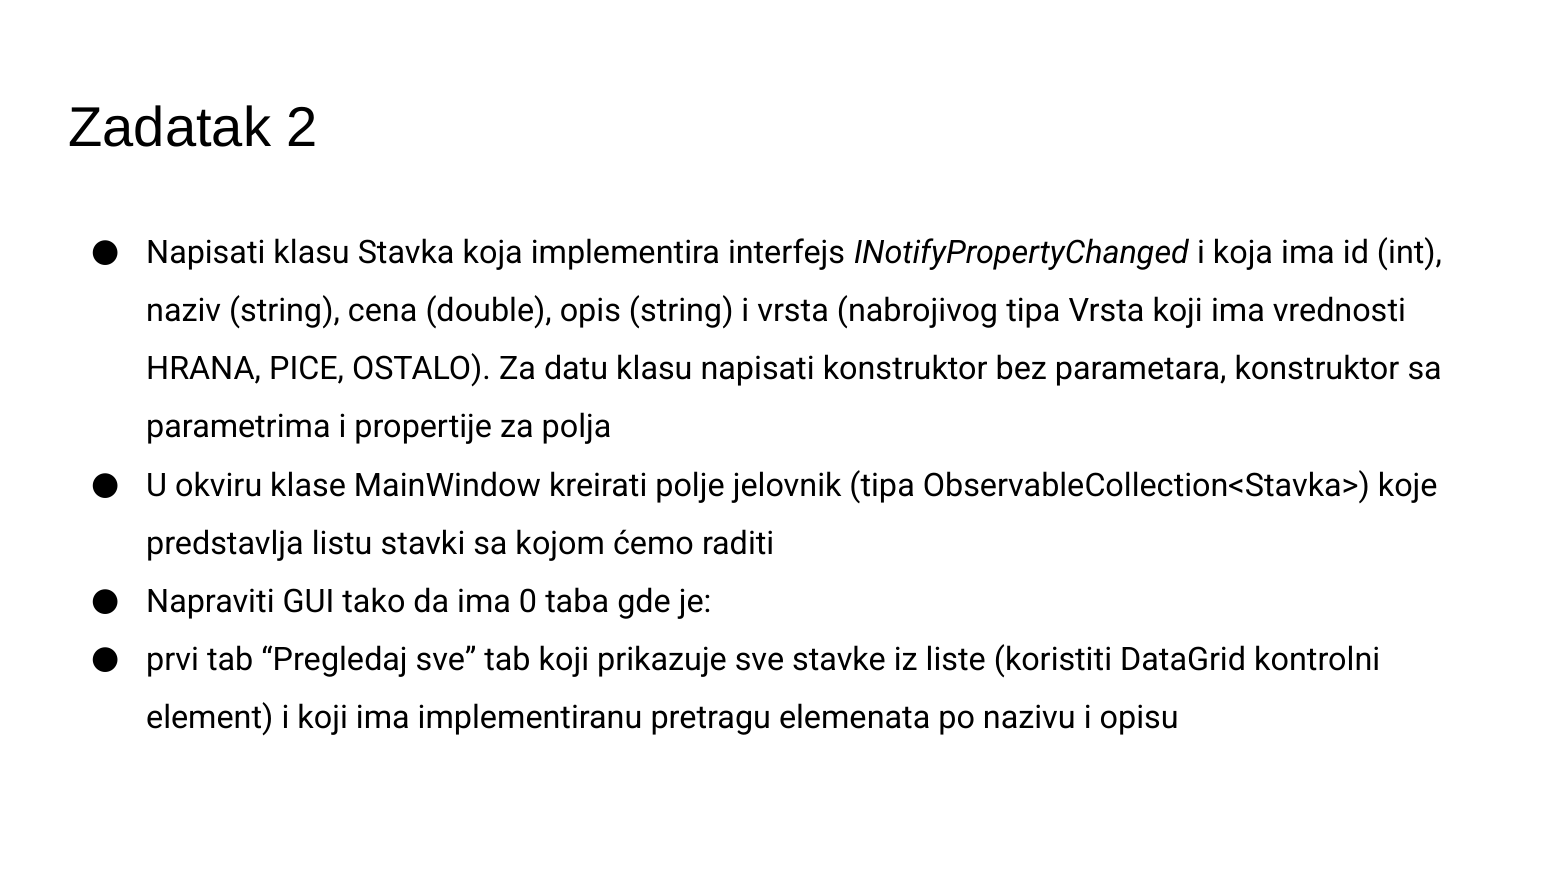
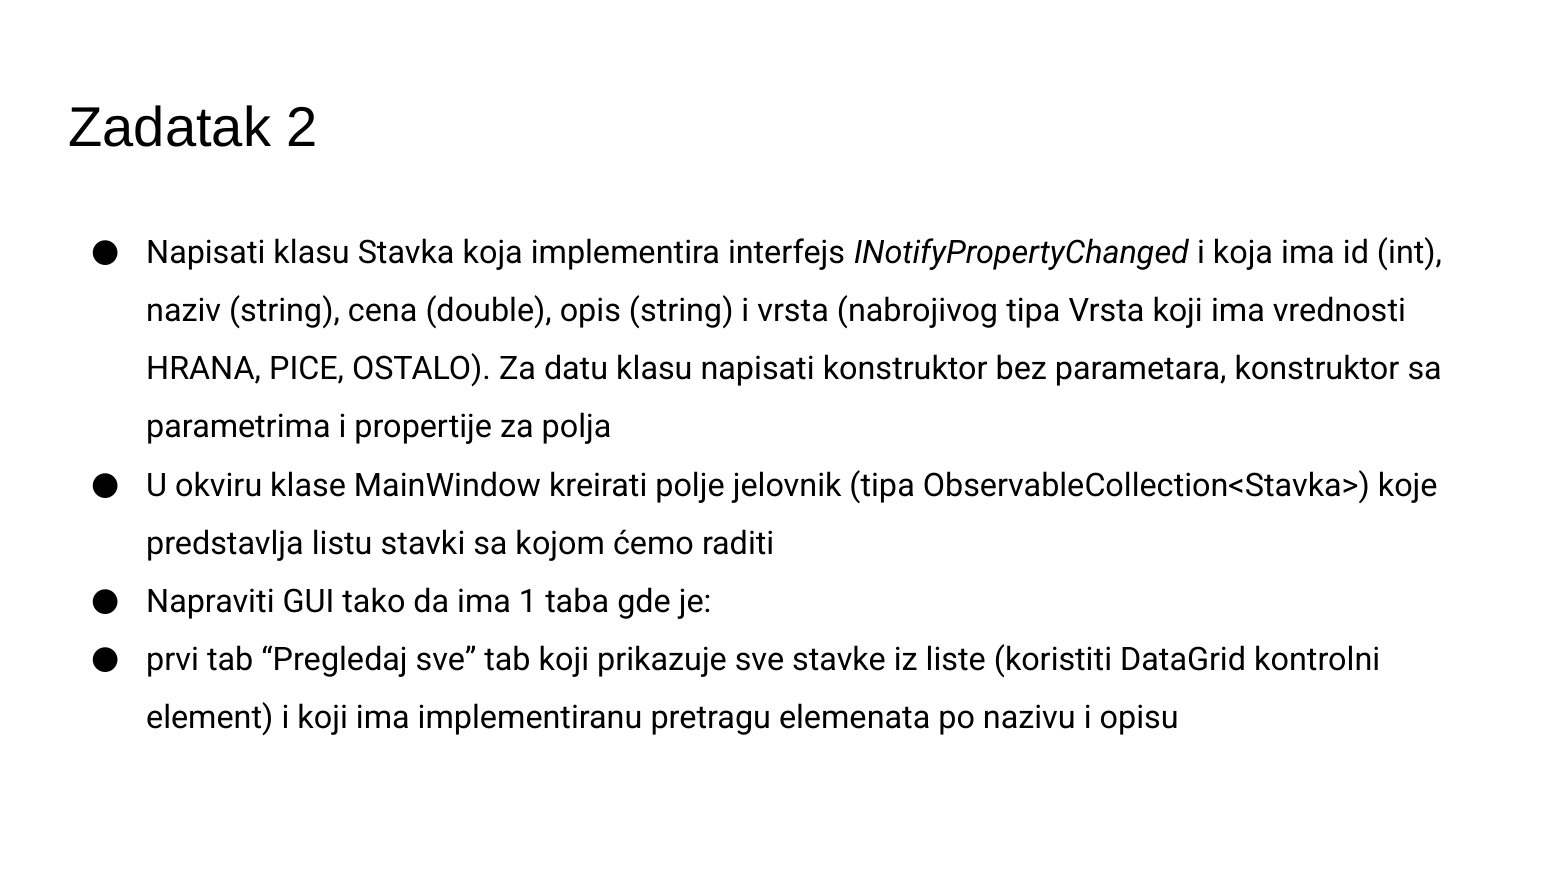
0: 0 -> 1 (528, 602)
